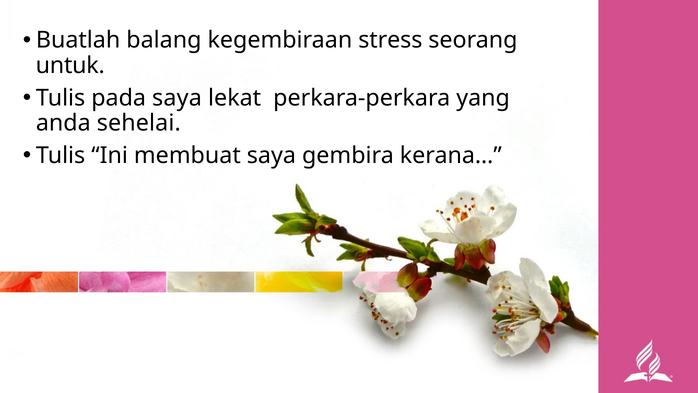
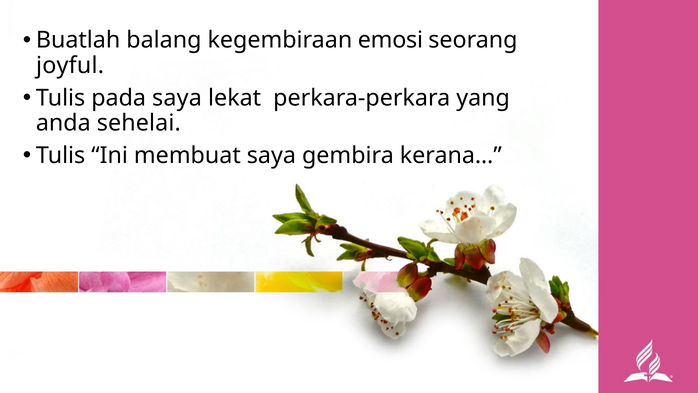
stress: stress -> emosi (390, 40)
untuk: untuk -> joyful (70, 65)
